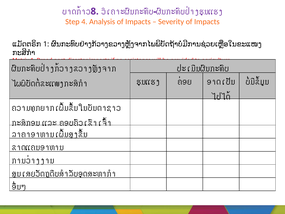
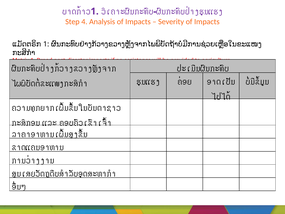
8: 8 -> 1 (95, 11)
